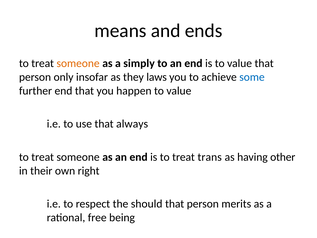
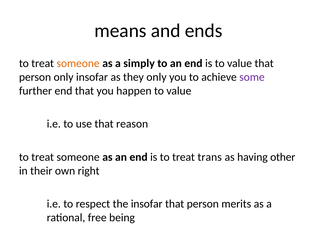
they laws: laws -> only (156, 77)
some colour: blue -> purple (252, 77)
always: always -> reason (132, 124)
the should: should -> insofar (147, 204)
